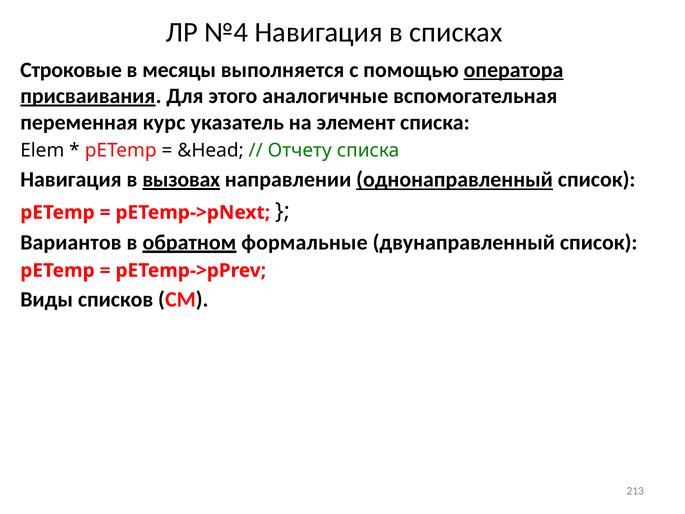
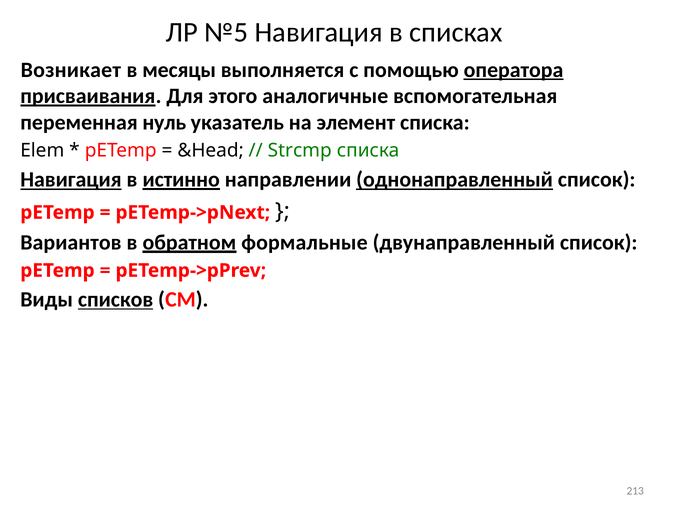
№4: №4 -> №5 (226, 32)
Строковые: Строковые -> Возникает (71, 70)
курс: курс -> нуль (164, 122)
Отчету: Отчету -> Strcmp (300, 151)
Навигация underline: none -> present (71, 180)
вызовах: вызовах -> истинно (181, 180)
списков underline: none -> present (116, 299)
